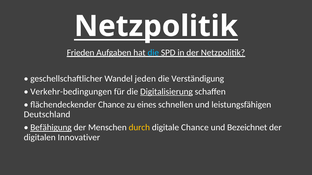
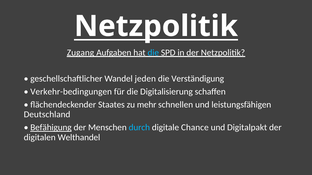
Frieden: Frieden -> Zugang (81, 53)
Digitalisierung underline: present -> none (166, 92)
flächendeckender Chance: Chance -> Staates (111, 105)
eines: eines -> mehr (147, 105)
durch colour: yellow -> light blue (139, 128)
Bezeichnet: Bezeichnet -> Digitalpakt (247, 128)
Innovativer: Innovativer -> Welthandel (79, 138)
